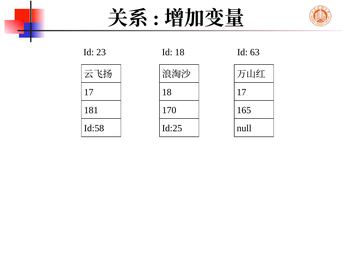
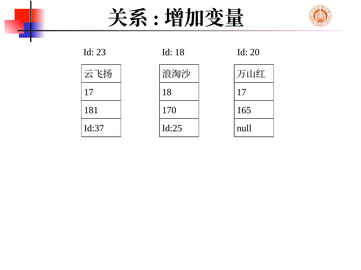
63: 63 -> 20 (255, 52)
Id:58: Id:58 -> Id:37 (94, 129)
